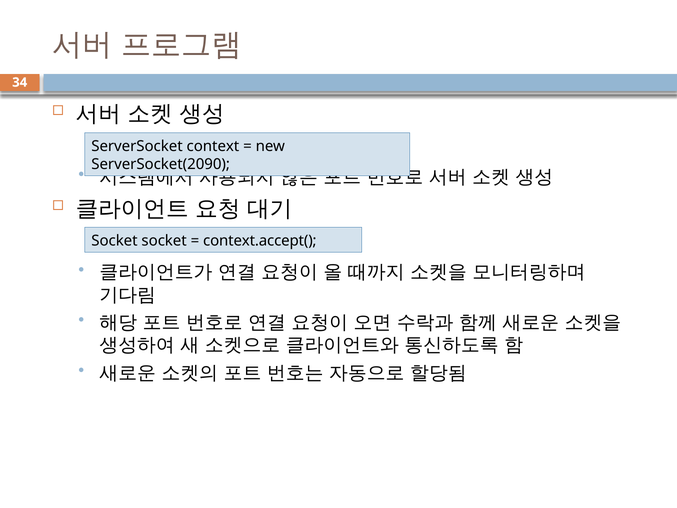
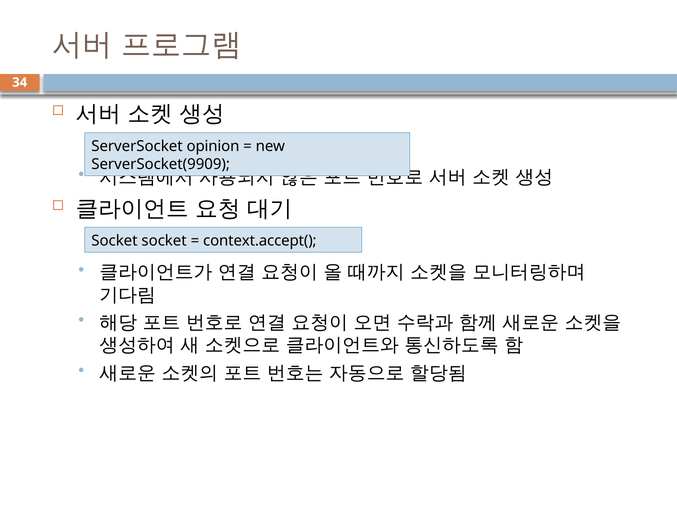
context: context -> opinion (213, 146)
ServerSocket(2090: ServerSocket(2090 -> ServerSocket(9909 (161, 164)
